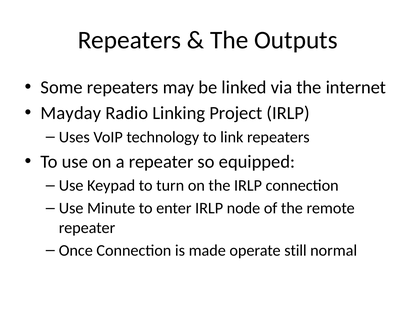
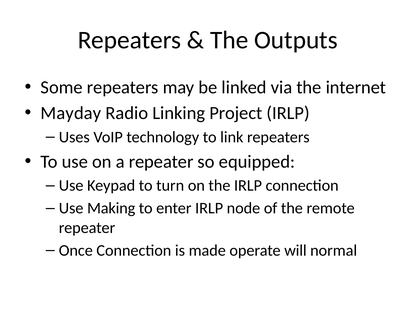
Minute: Minute -> Making (111, 208)
still: still -> will (295, 250)
